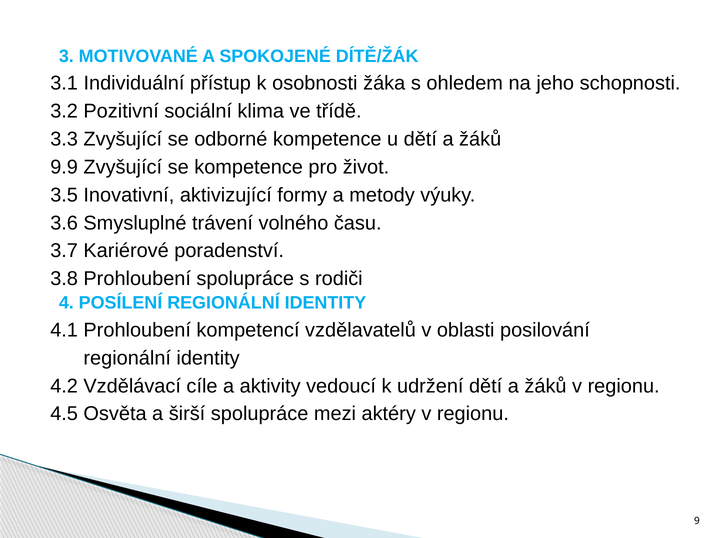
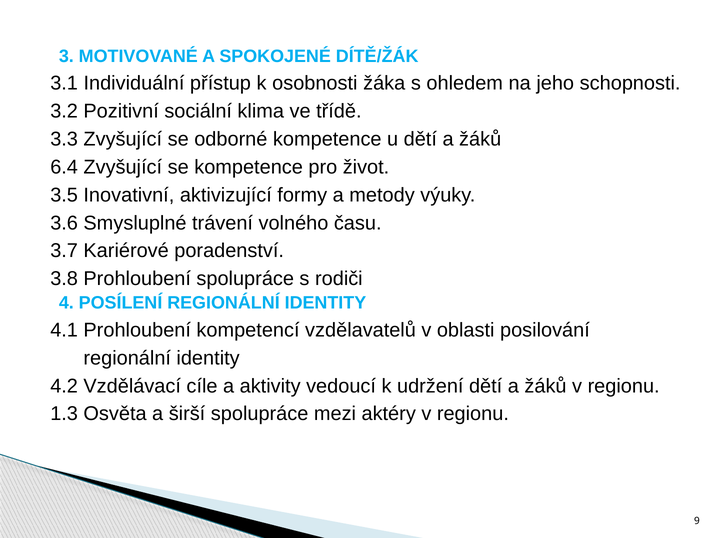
9.9: 9.9 -> 6.4 (64, 167)
4.5: 4.5 -> 1.3 (64, 414)
